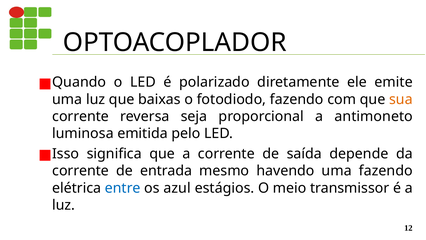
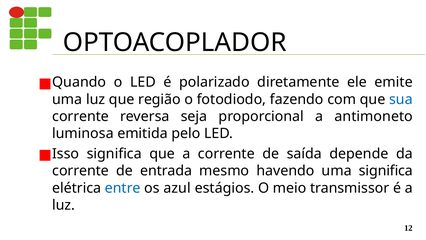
baixas: baixas -> região (159, 99)
sua colour: orange -> blue (401, 99)
uma fazendo: fazendo -> significa (386, 171)
